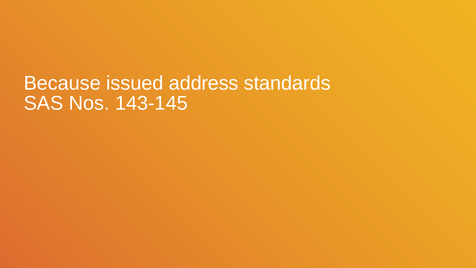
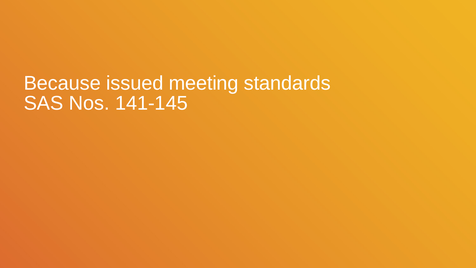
address: address -> meeting (204, 83)
143-145: 143-145 -> 141-145 (151, 103)
